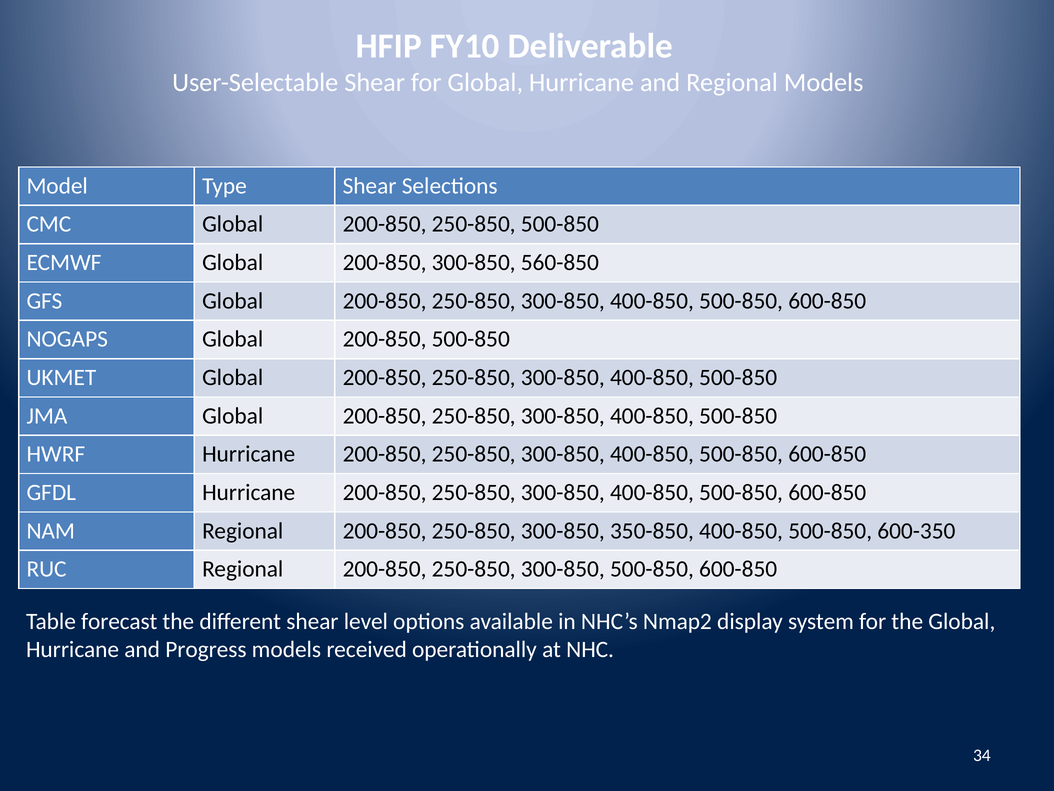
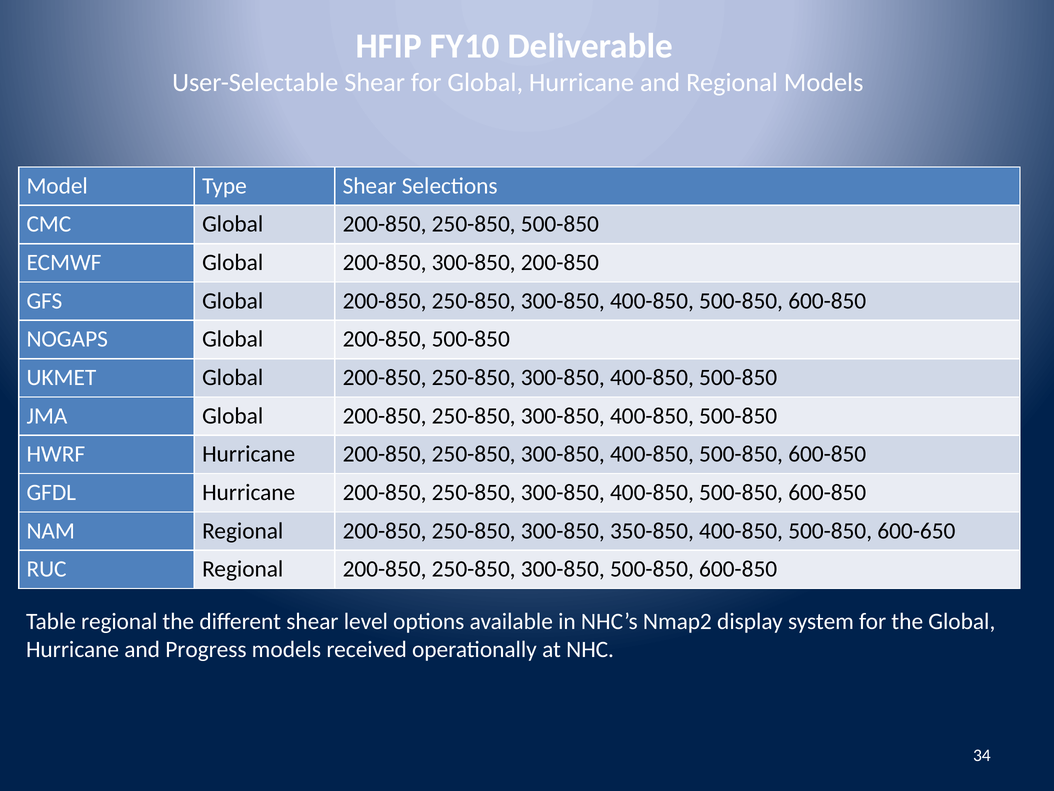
300-850 560-850: 560-850 -> 200-850 (560, 262)
600-350: 600-350 -> 600-650 (916, 530)
Table forecast: forecast -> regional (119, 621)
